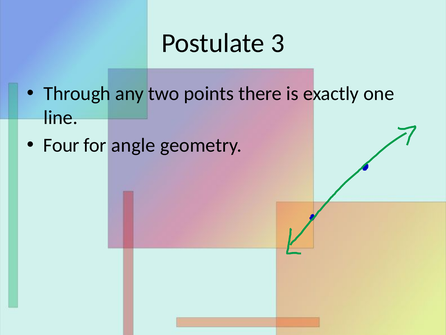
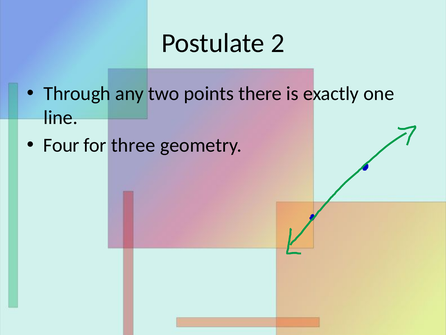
3: 3 -> 2 (278, 43)
angle: angle -> three (133, 145)
